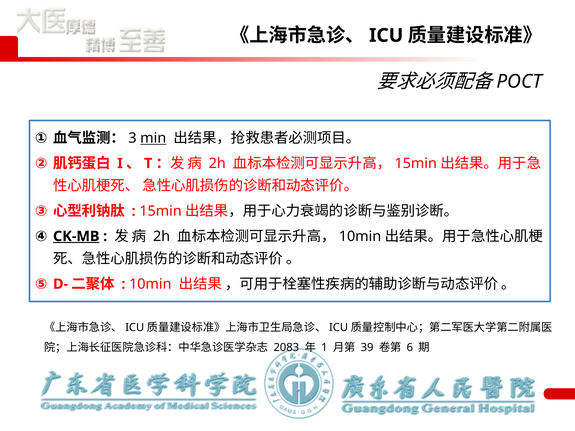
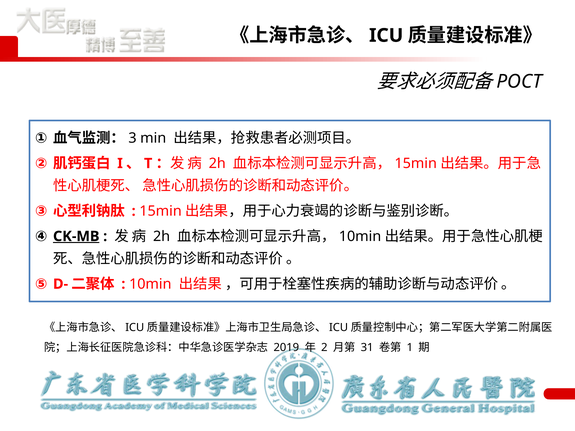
min underline: present -> none (153, 138)
2083: 2083 -> 2019 (286, 348)
1: 1 -> 2 (324, 348)
39: 39 -> 31 (367, 348)
6: 6 -> 1 (410, 348)
